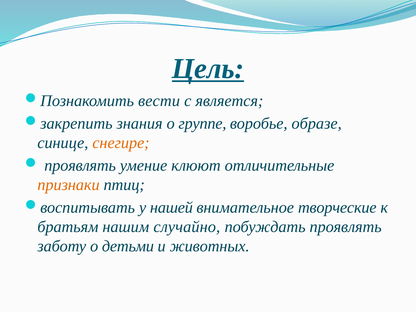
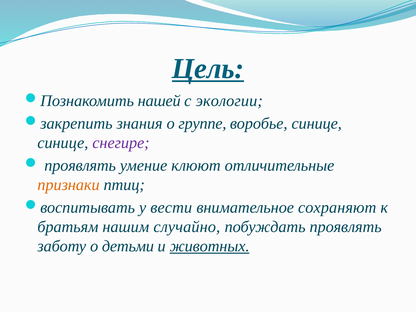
вести: вести -> нашей (159, 101)
является: является -> экологии (229, 101)
воробье образе: образе -> синице (317, 124)
снегире colour: orange -> purple (121, 143)
нашей: нашей -> вести (171, 208)
творческие: творческие -> сохраняют (337, 208)
животных underline: none -> present (210, 246)
